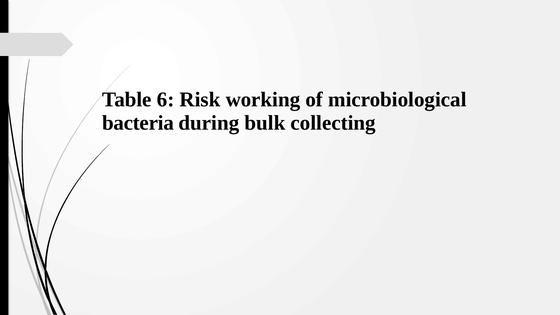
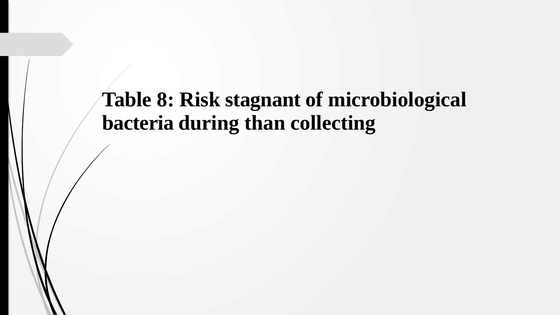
6: 6 -> 8 (166, 100)
working: working -> stagnant (263, 100)
bulk: bulk -> than (265, 123)
